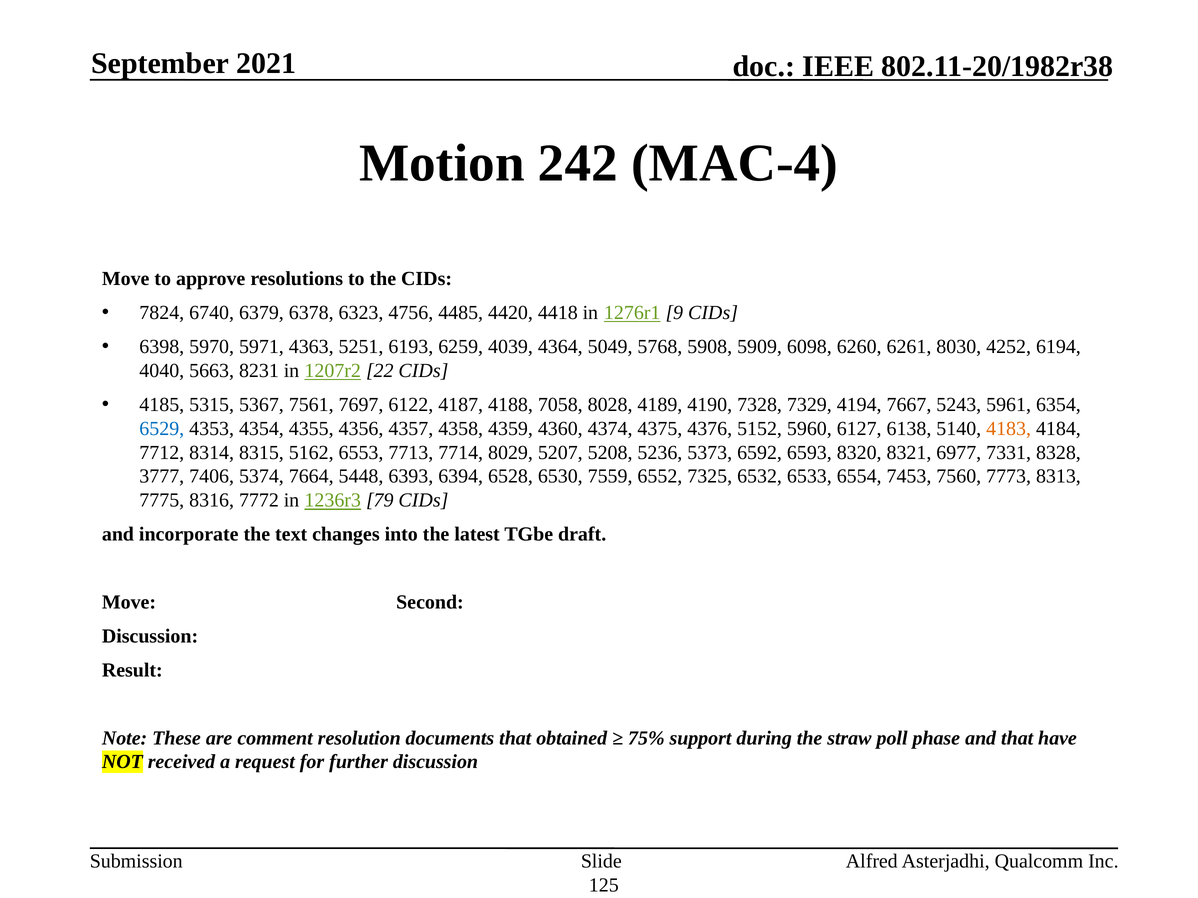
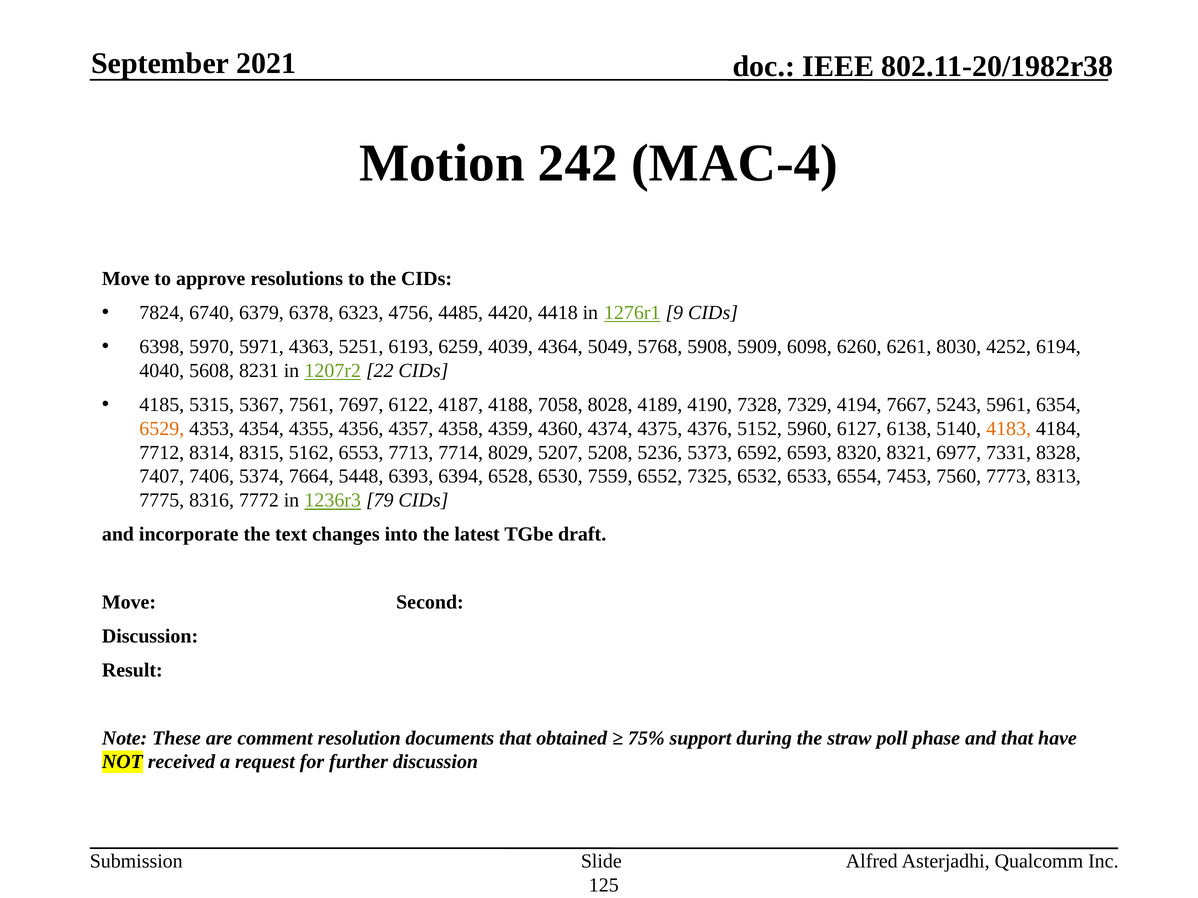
5663: 5663 -> 5608 (212, 371)
6529 colour: blue -> orange (162, 429)
3777: 3777 -> 7407 (162, 477)
